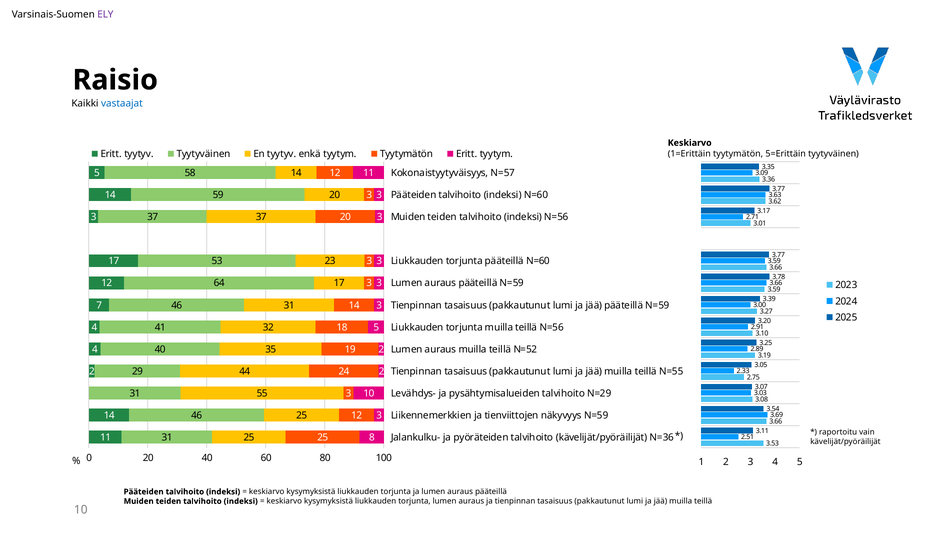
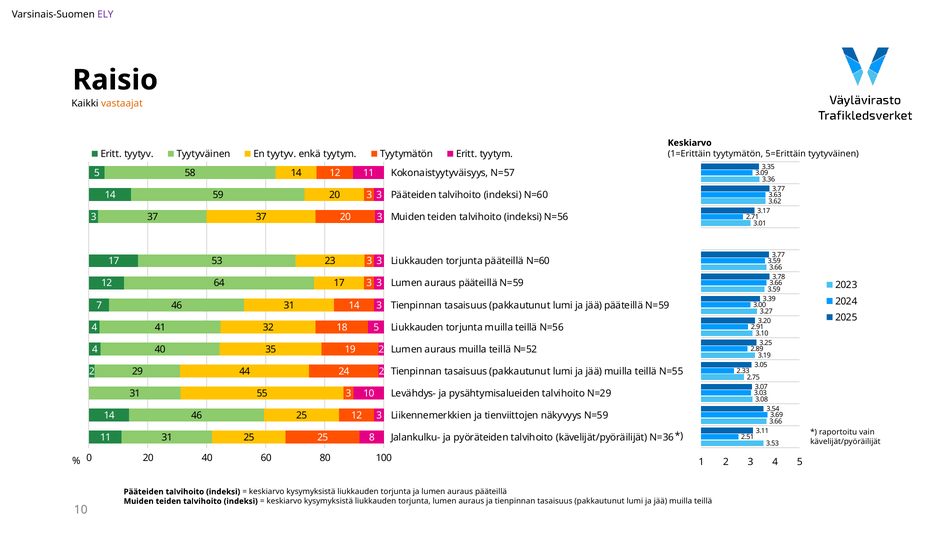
vastaajat colour: blue -> orange (122, 103)
